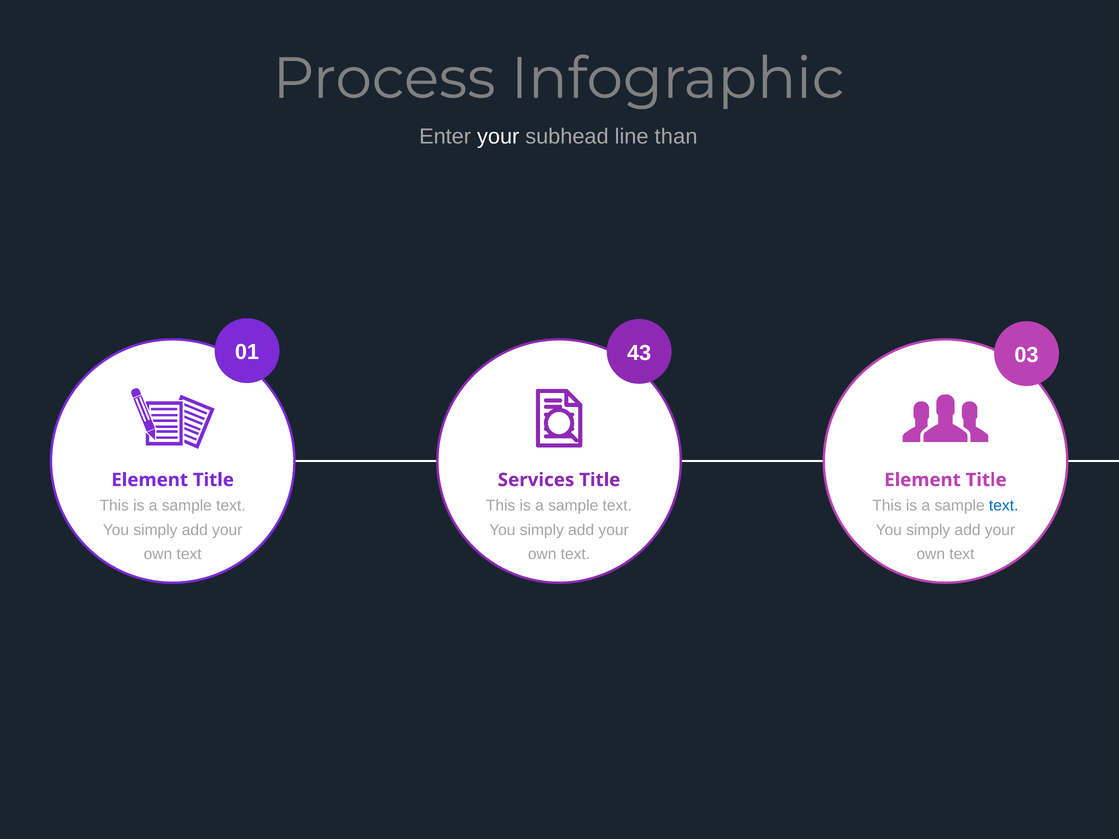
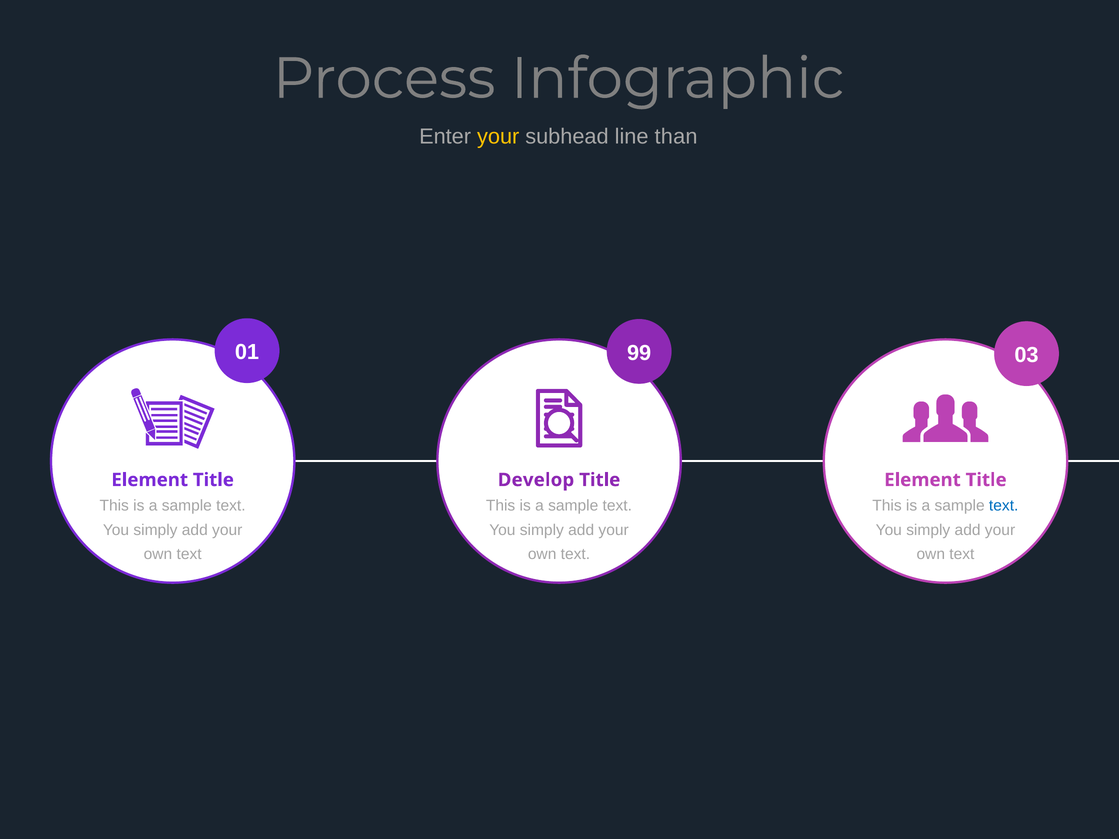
your colour: white -> yellow (498, 137)
43: 43 -> 99 (639, 353)
Services: Services -> Develop (536, 480)
